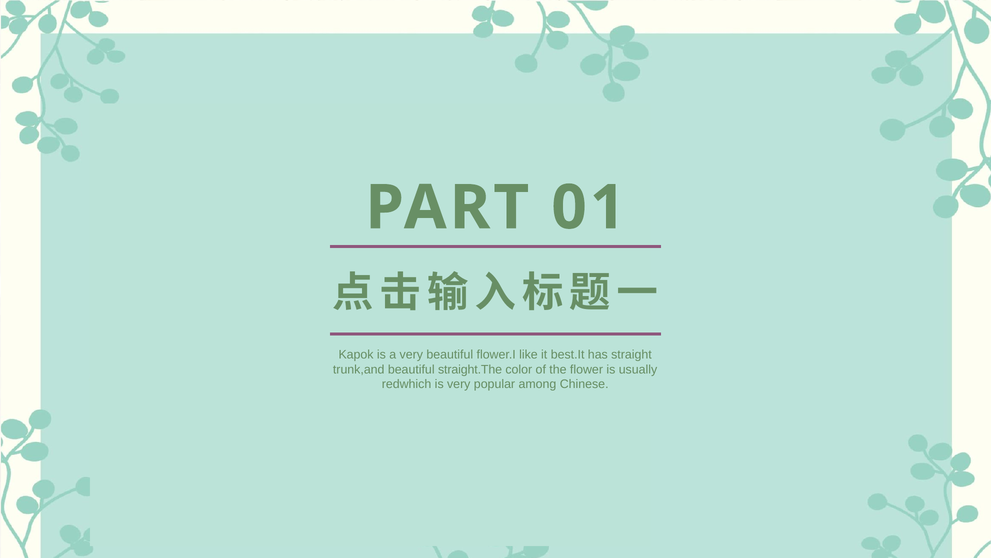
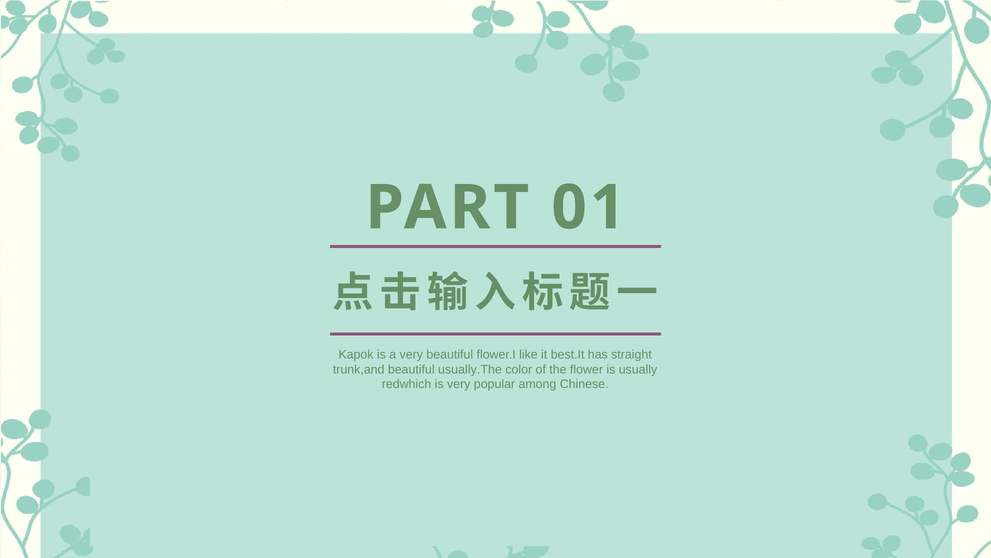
straight.The: straight.The -> usually.The (470, 369)
